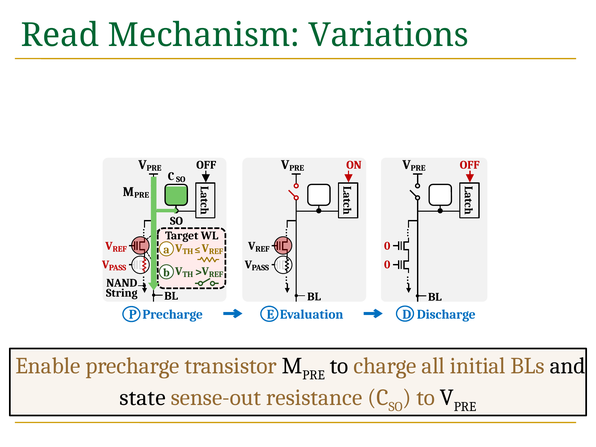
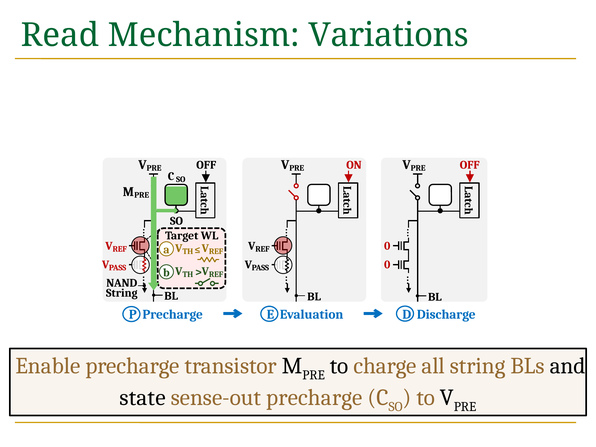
all initial: initial -> string (478, 366)
sense-out resistance: resistance -> precharge (314, 398)
